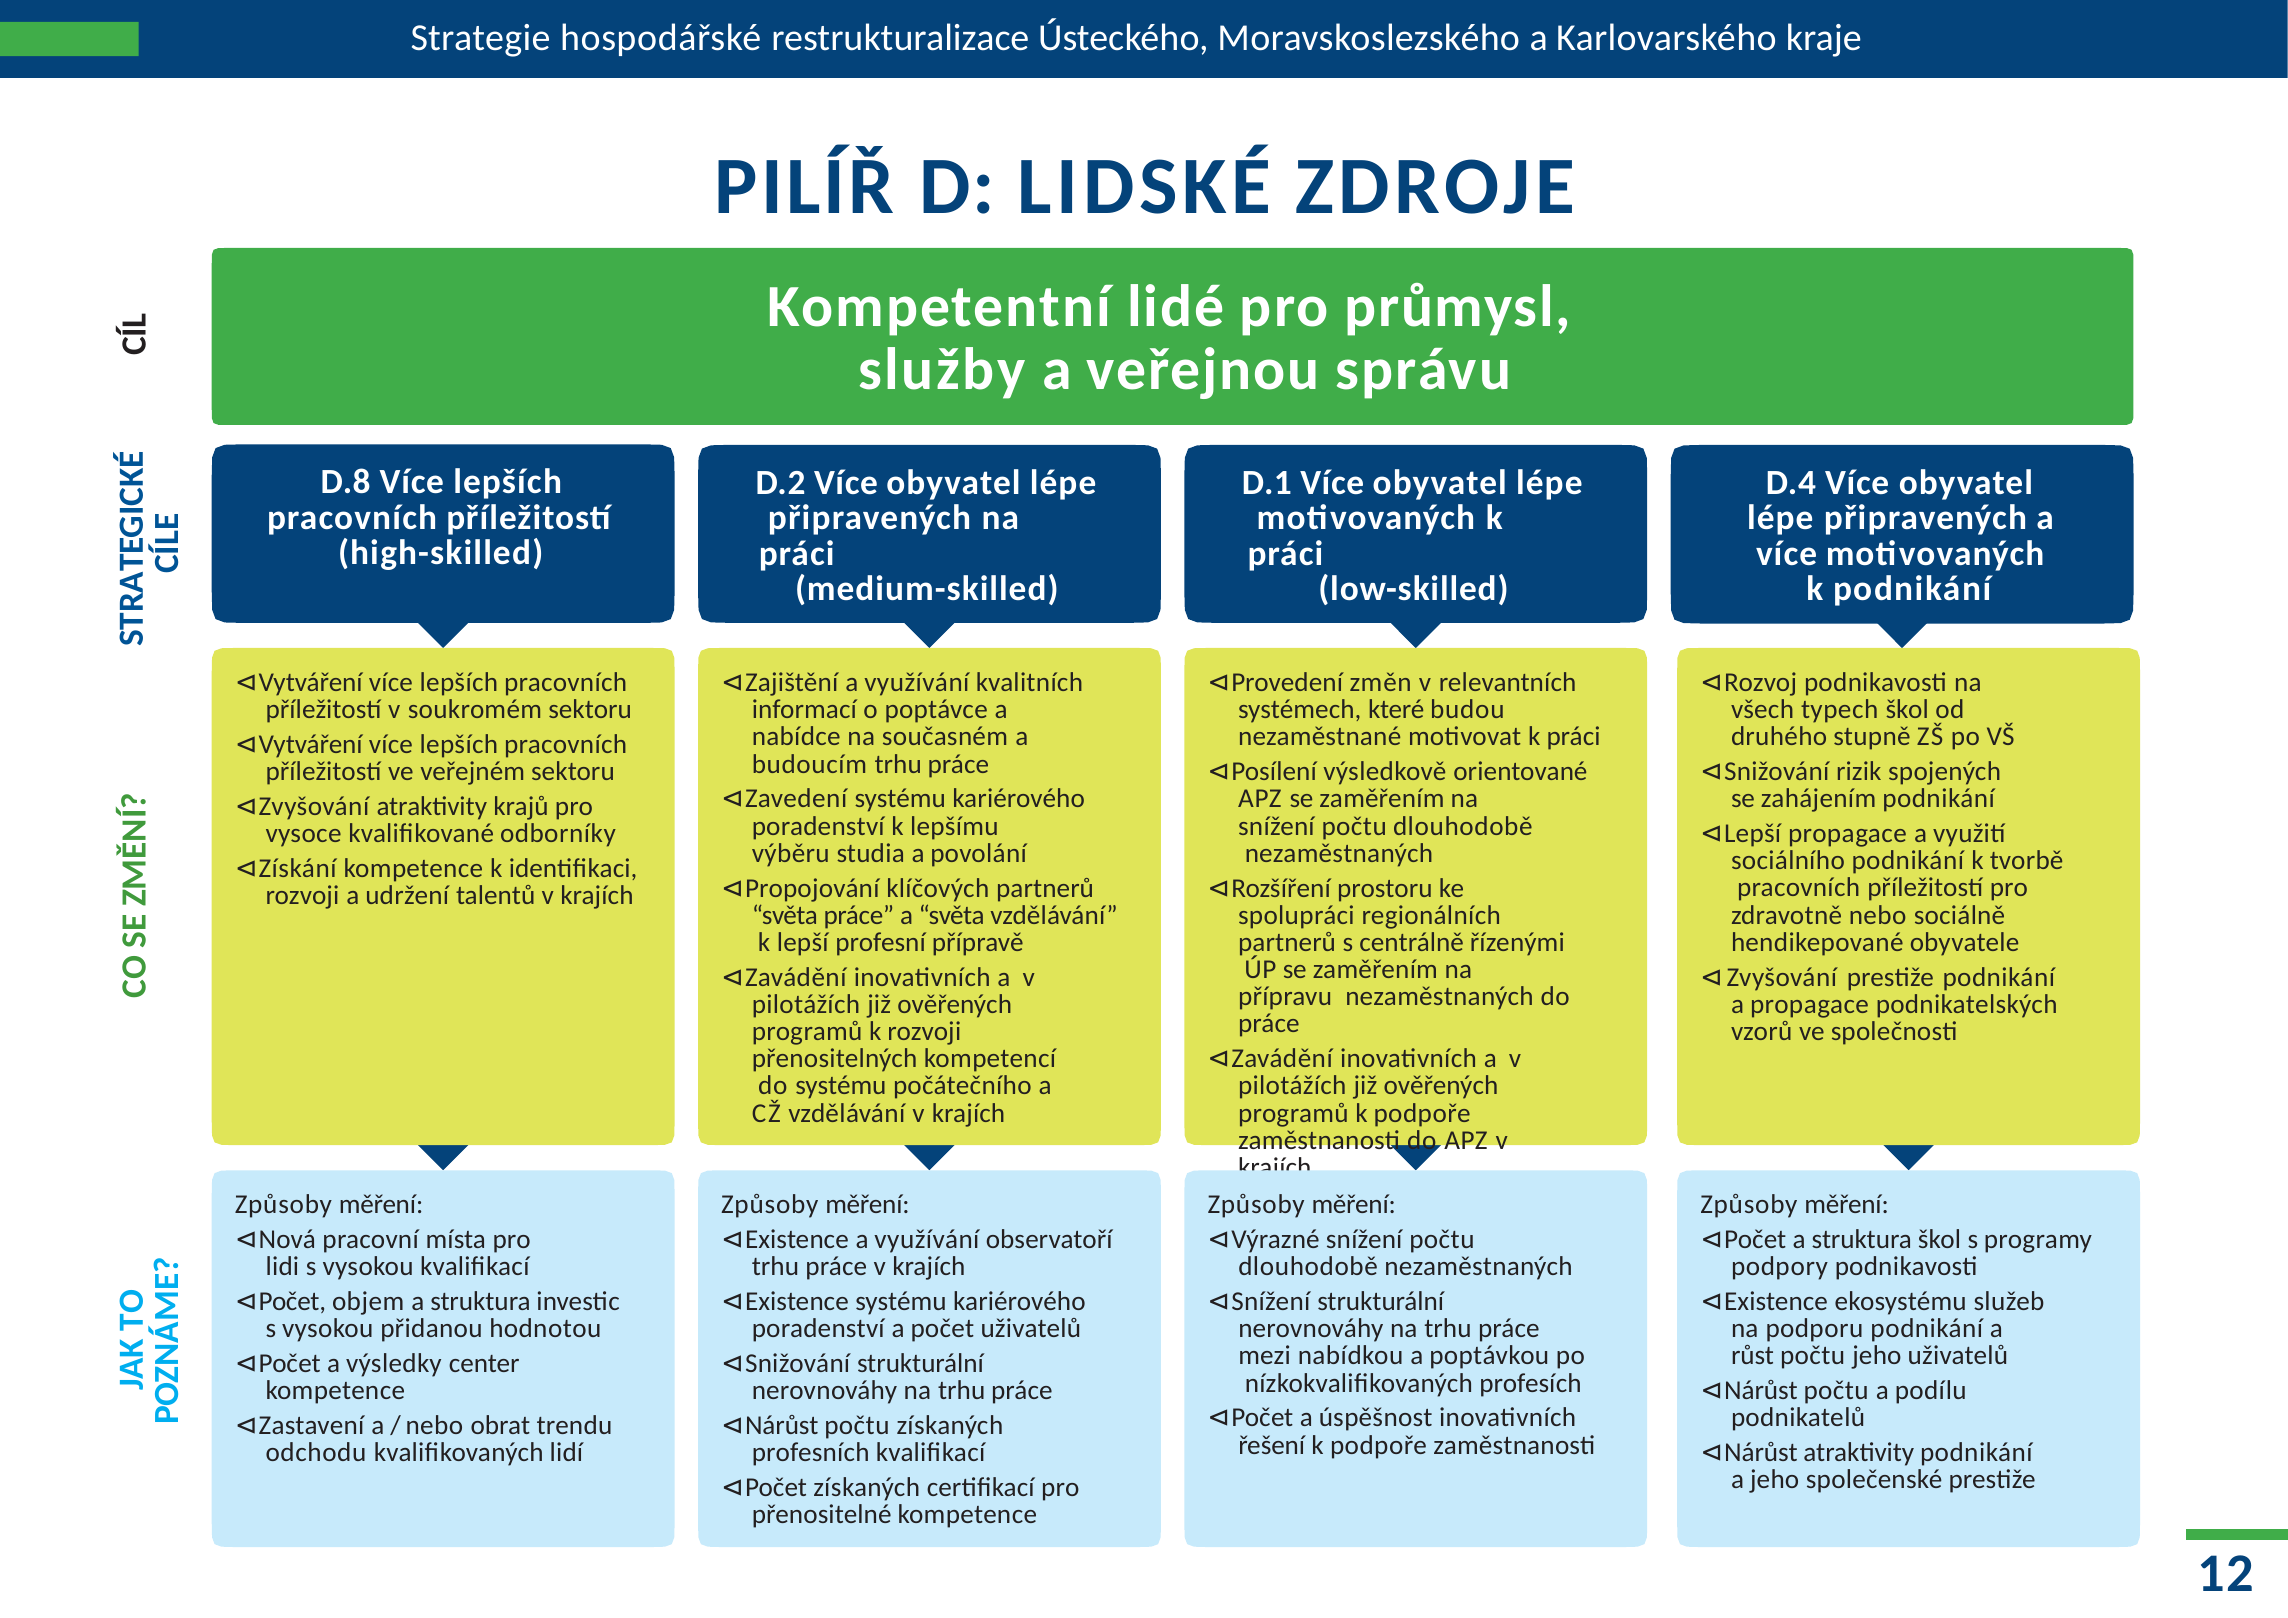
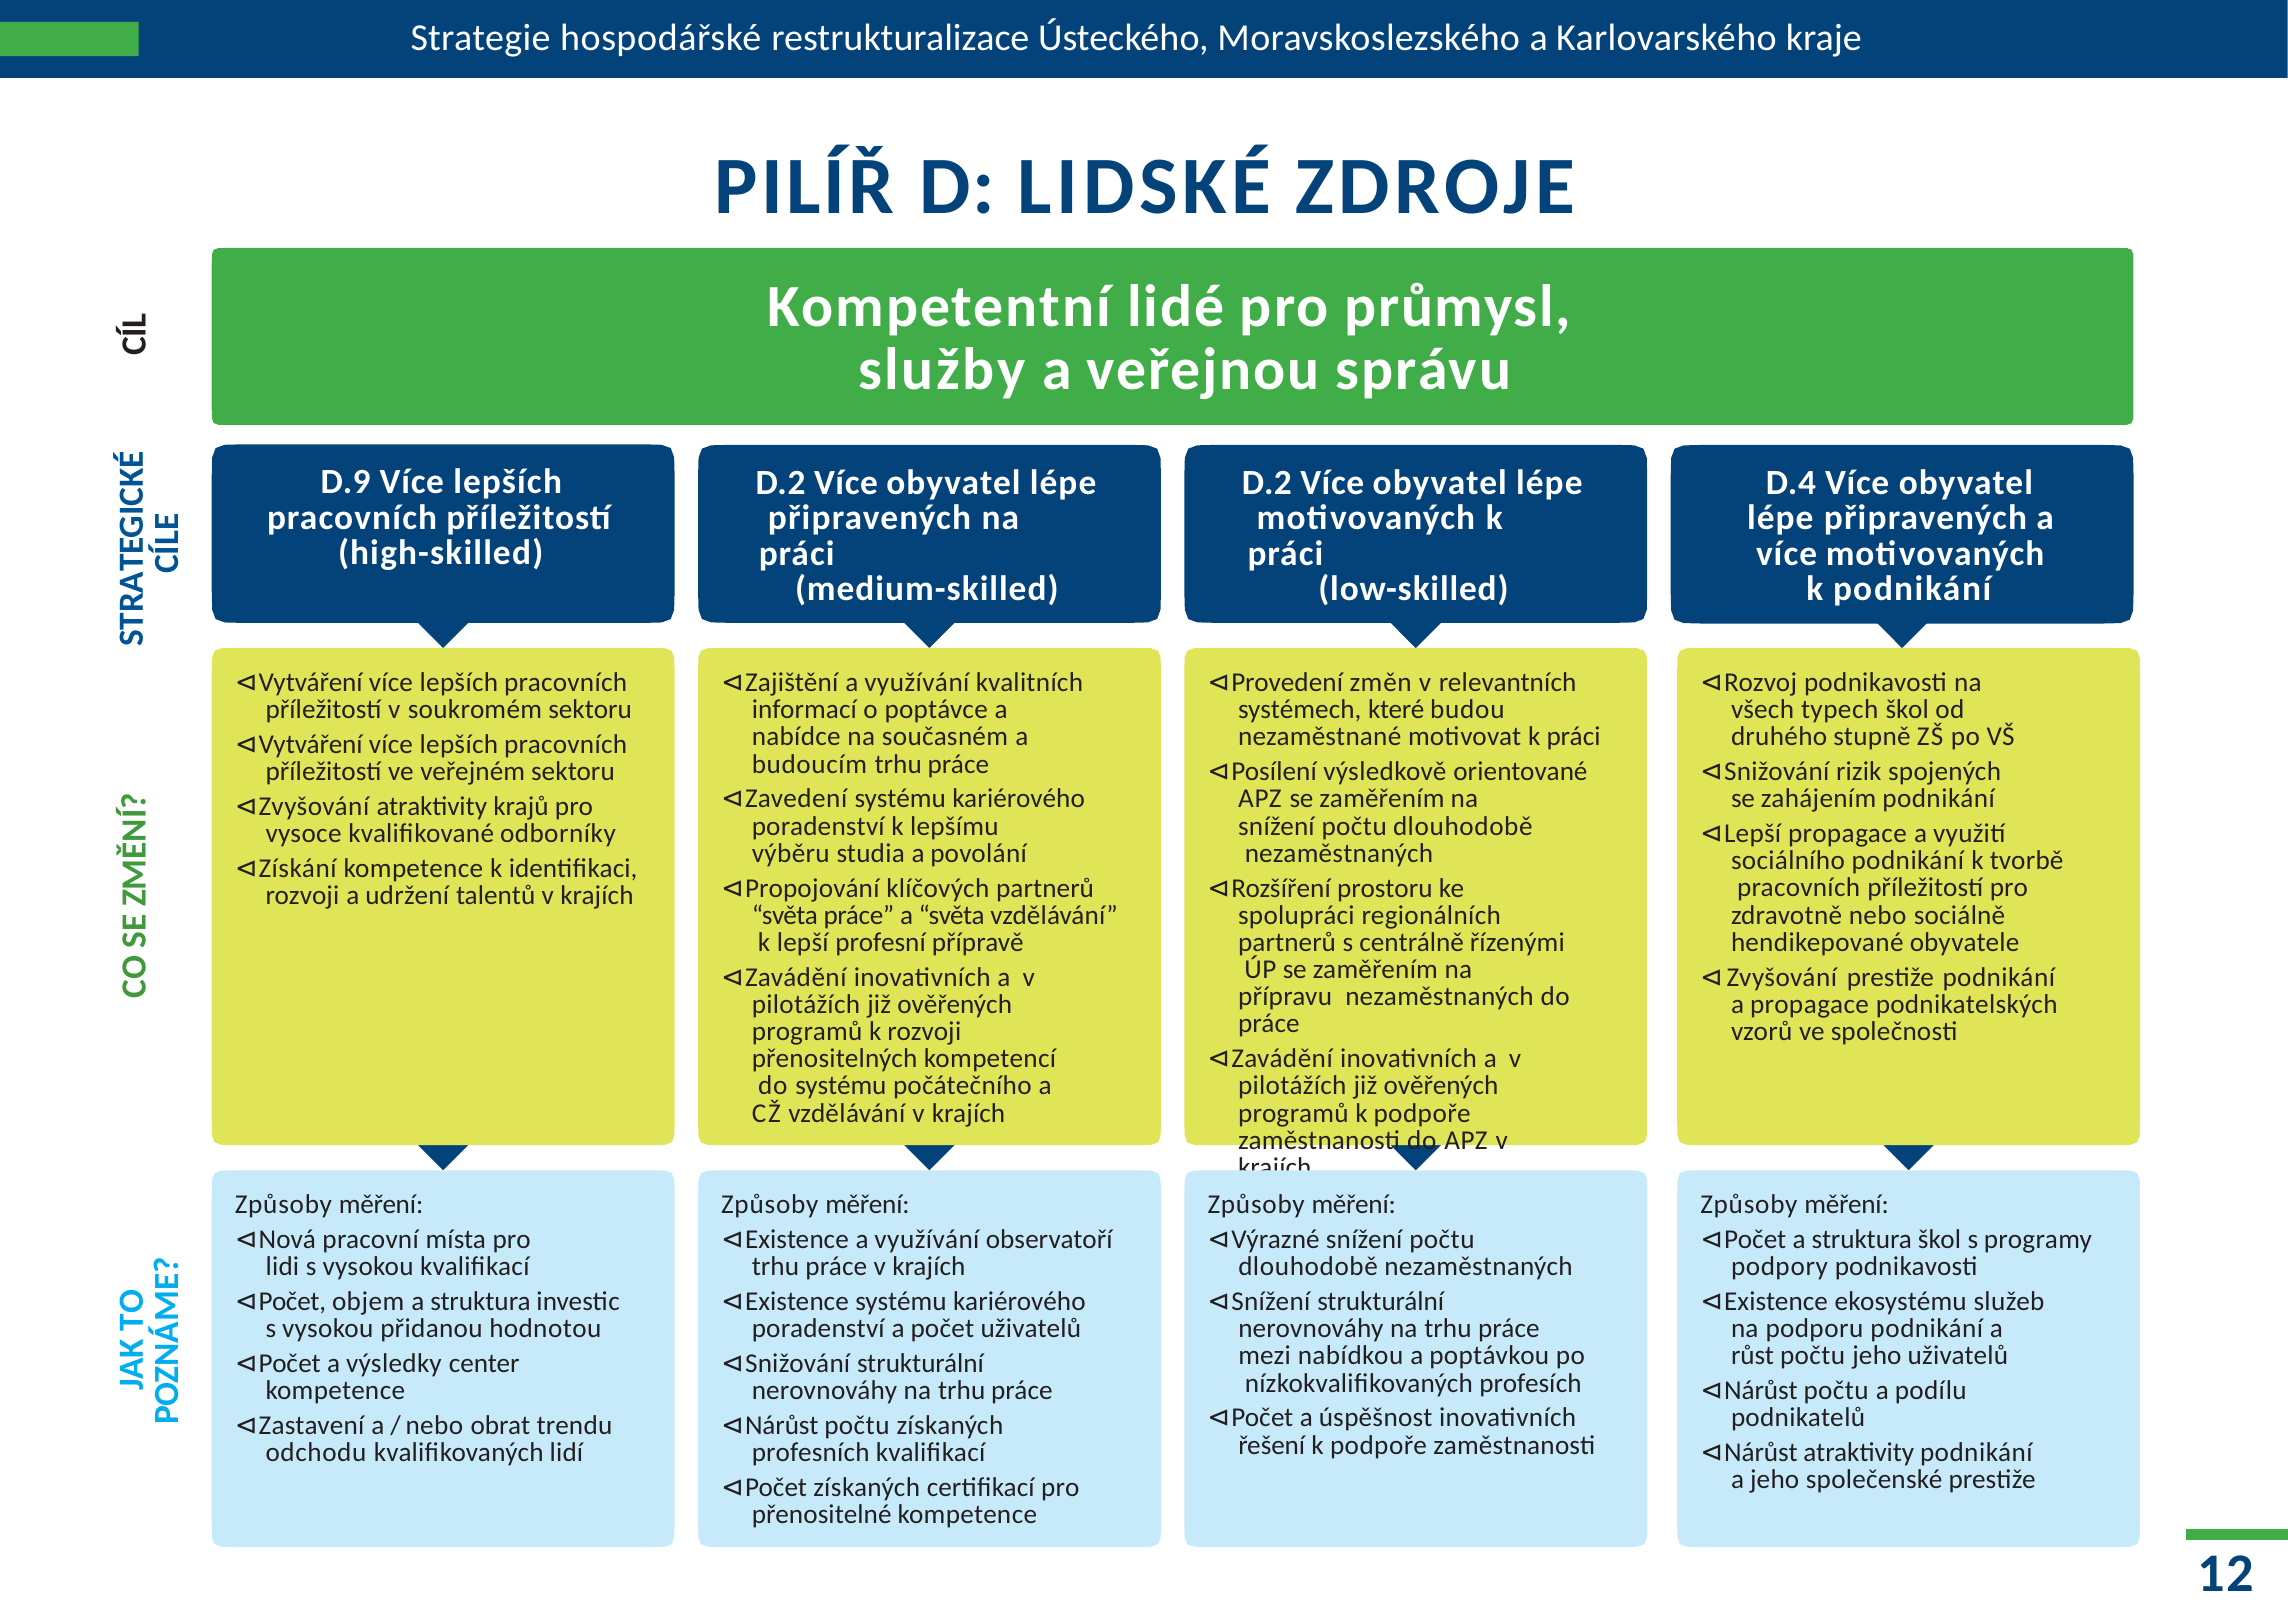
D.8: D.8 -> D.9 (345, 482)
D.1: D.1 -> D.2 (1267, 483)
